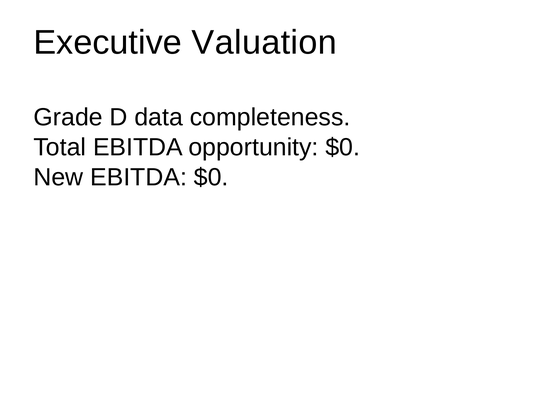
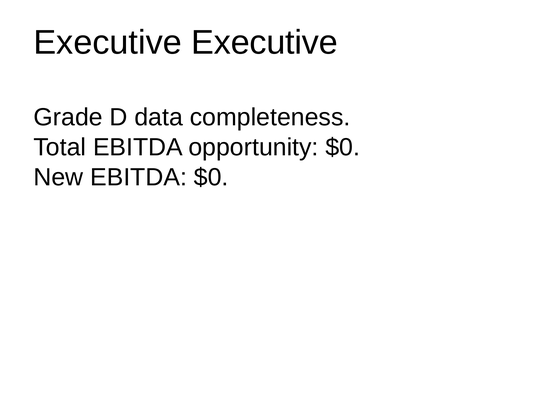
Executive Valuation: Valuation -> Executive (265, 43)
